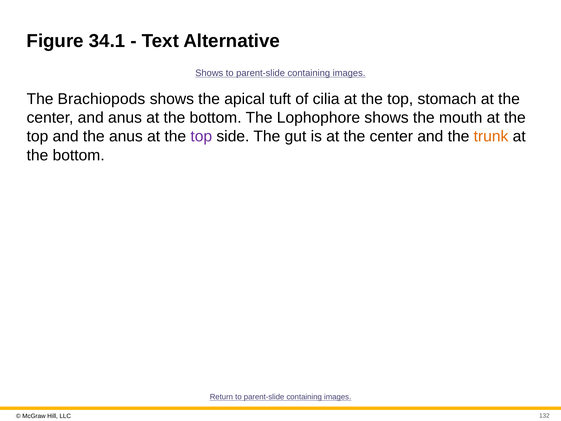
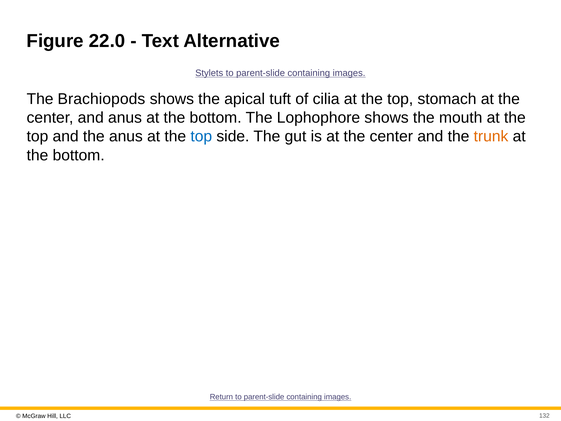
34.1: 34.1 -> 22.0 (107, 41)
Shows: Shows -> Stylets (209, 73)
top colour: purple -> blue (201, 136)
